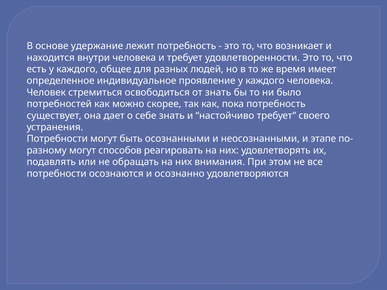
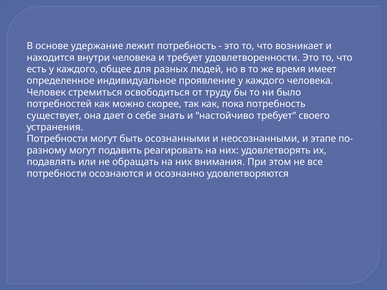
от знать: знать -> труду (218, 92)
способов: способов -> подавить (120, 151)
